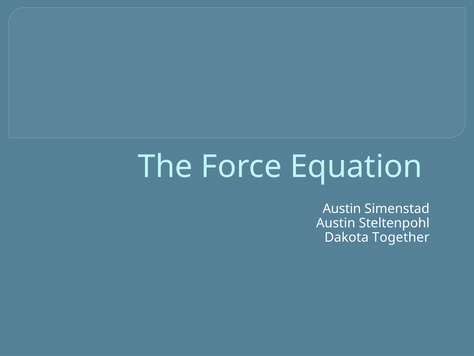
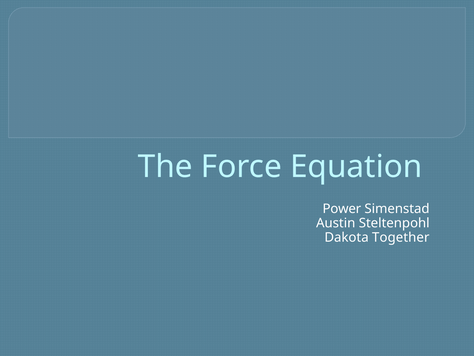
Austin: Austin -> Power (342, 209)
